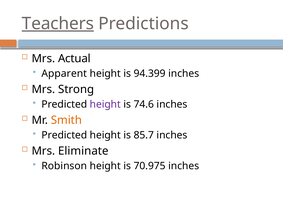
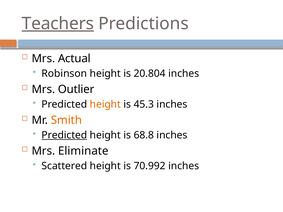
Apparent: Apparent -> Robinson (64, 74)
94.399: 94.399 -> 20.804 (150, 74)
Strong: Strong -> Outlier (76, 89)
height colour: purple -> orange (105, 104)
74.6: 74.6 -> 45.3 (144, 104)
Predicted underline: none -> present (64, 135)
85.7: 85.7 -> 68.8 (144, 135)
Robinson: Robinson -> Scattered (64, 166)
70.975: 70.975 -> 70.992 (150, 166)
